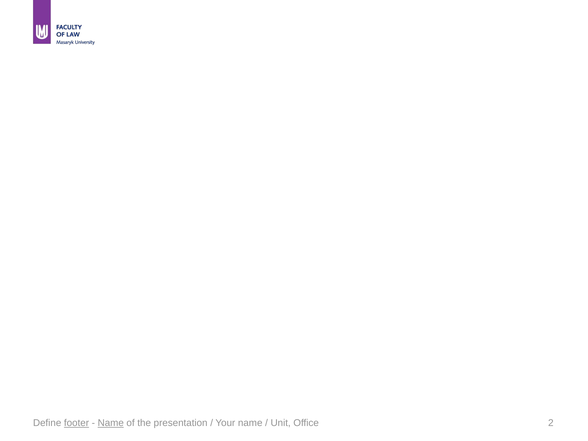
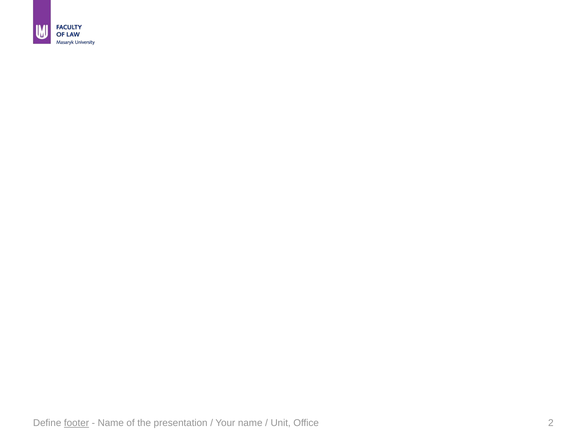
Name underline: present -> none (111, 423)
